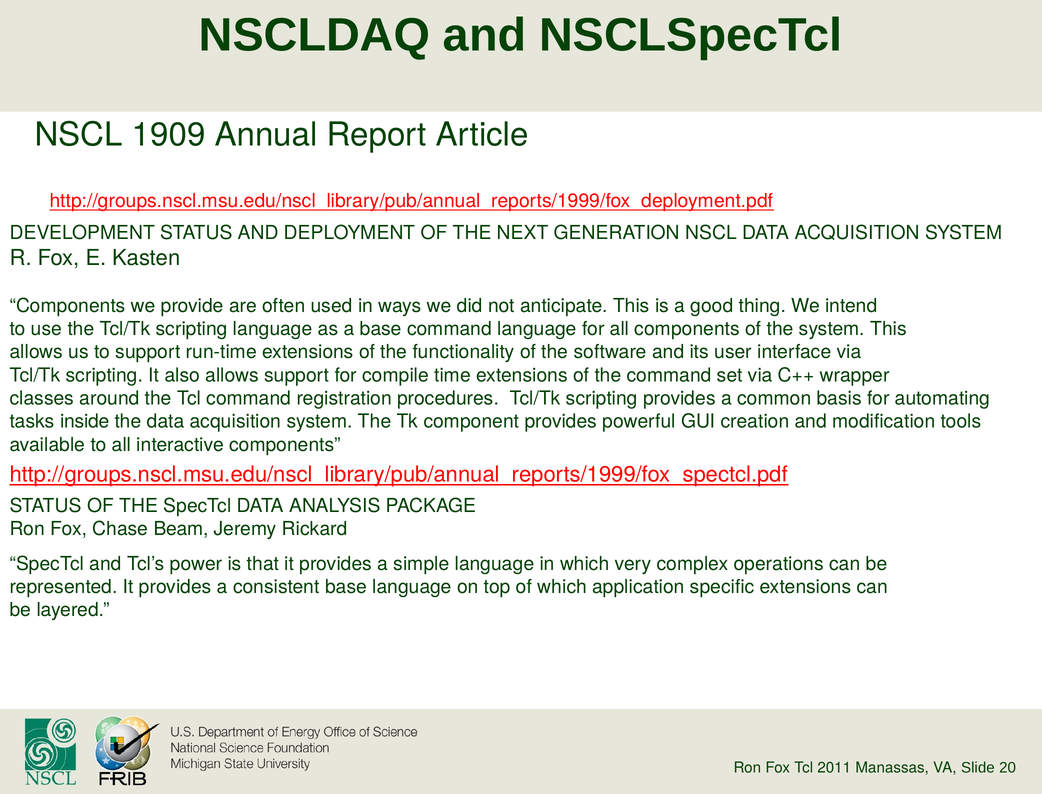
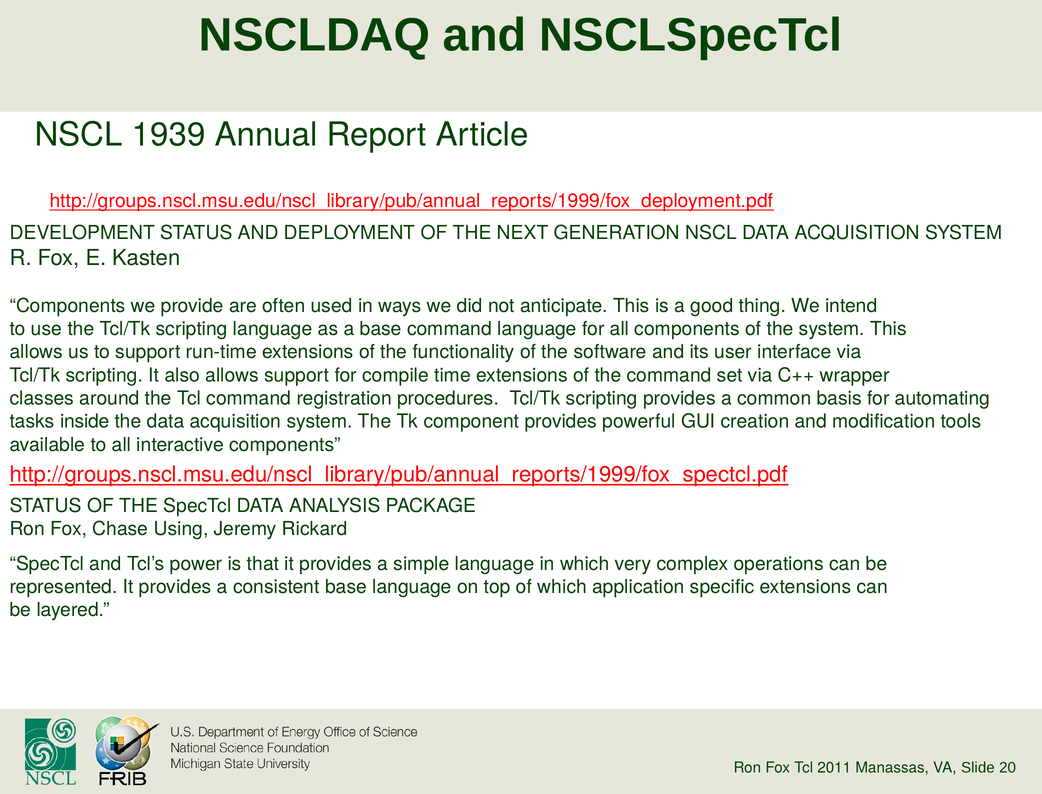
1909: 1909 -> 1939 (169, 135)
Beam: Beam -> Using (181, 529)
